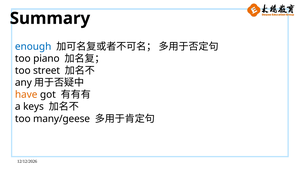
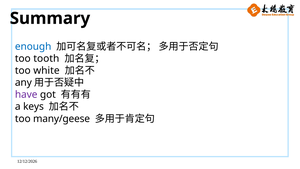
piano: piano -> tooth (46, 59)
street: street -> white (46, 71)
have colour: orange -> purple (26, 95)
